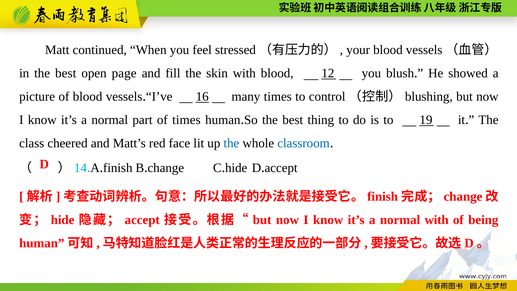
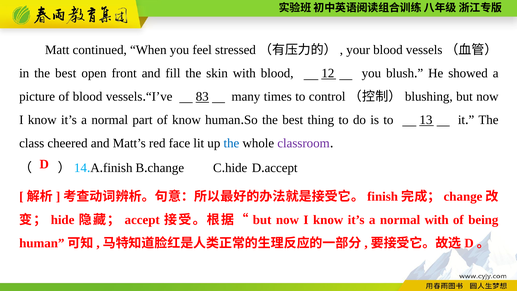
page: page -> front (124, 73)
16: 16 -> 83 (202, 97)
of times: times -> know (186, 120)
19: 19 -> 13 (426, 120)
classroom colour: blue -> purple (304, 143)
